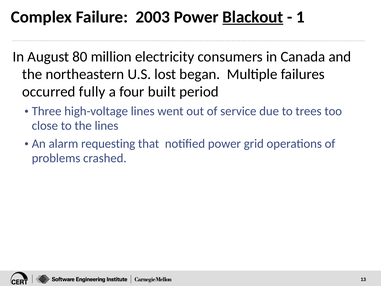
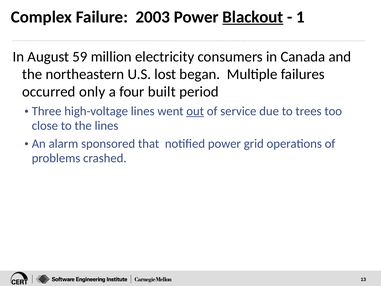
80: 80 -> 59 (80, 57)
fully: fully -> only (92, 92)
out underline: none -> present (195, 111)
requesting: requesting -> sponsored (108, 144)
